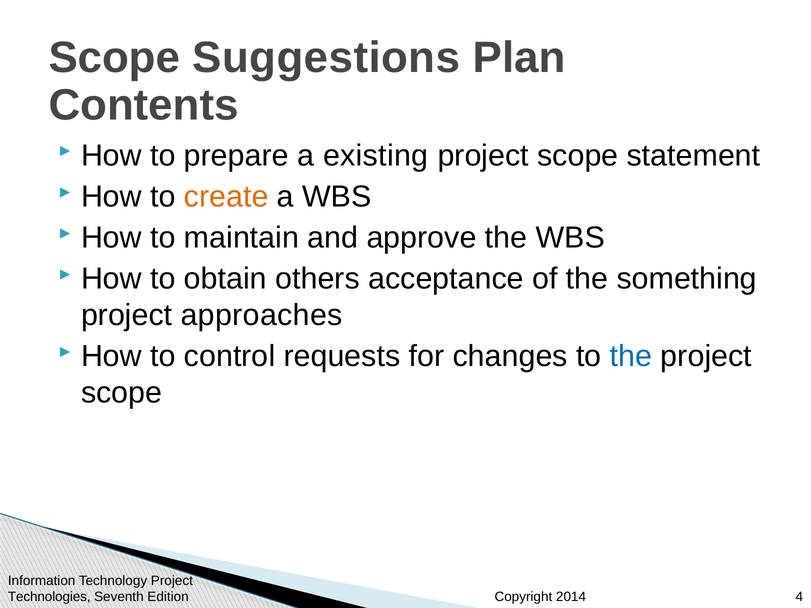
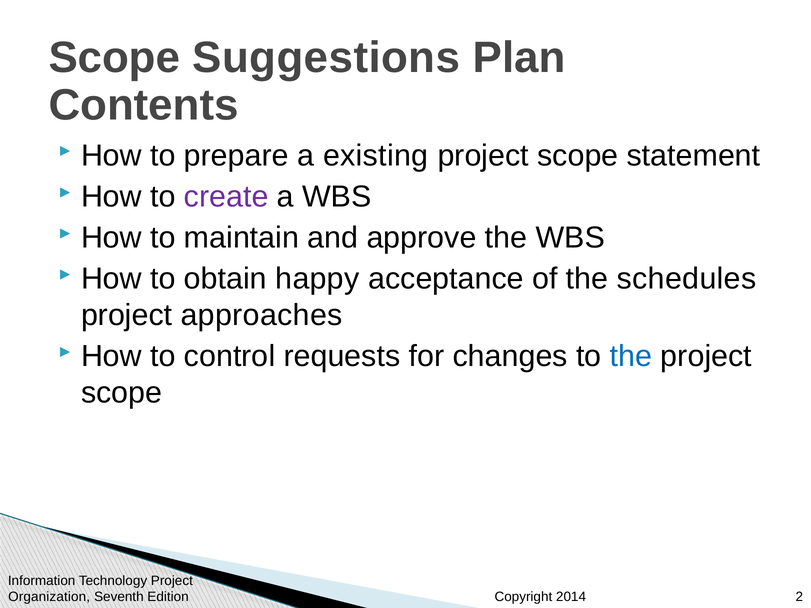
create colour: orange -> purple (226, 197)
others: others -> happy (317, 279)
something: something -> schedules (687, 279)
Technologies: Technologies -> Organization (49, 597)
4: 4 -> 2 (799, 597)
